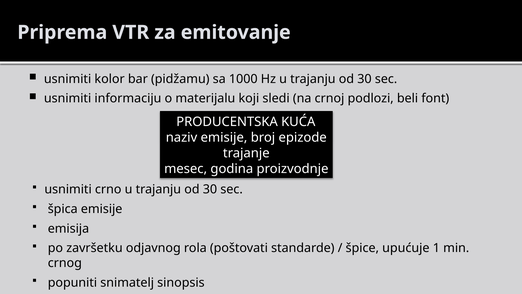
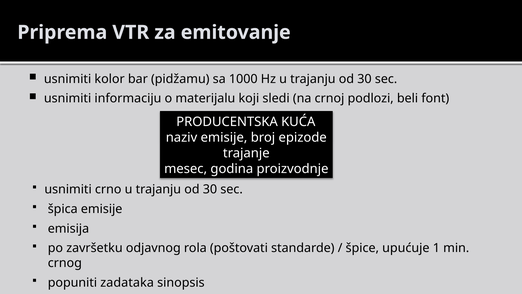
snimatelj: snimatelj -> zadataka (127, 282)
